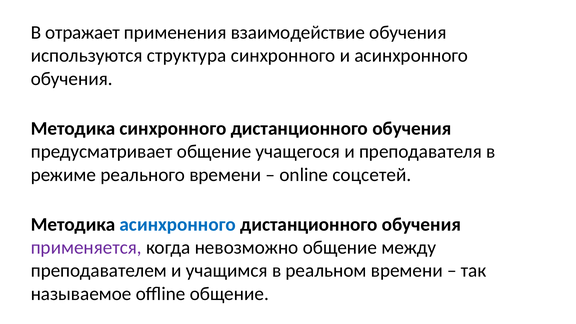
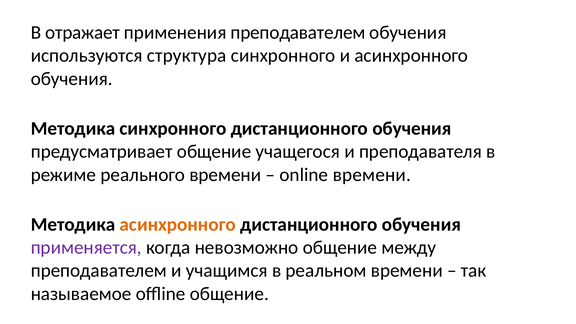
применения взаимодействие: взаимодействие -> преподавателем (298, 33)
online соцсетей: соцсетей -> времени (372, 175)
асинхронного colour: blue -> orange (178, 225)
